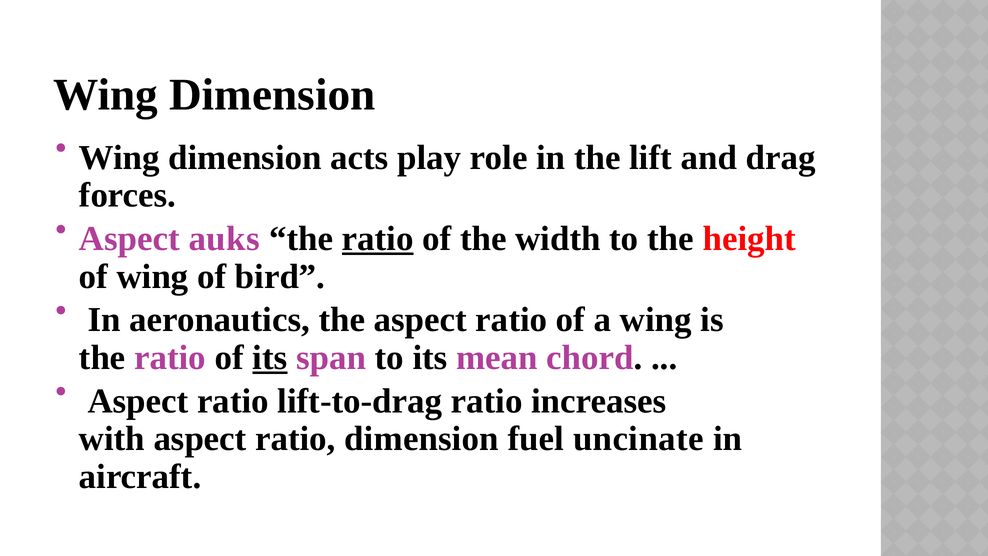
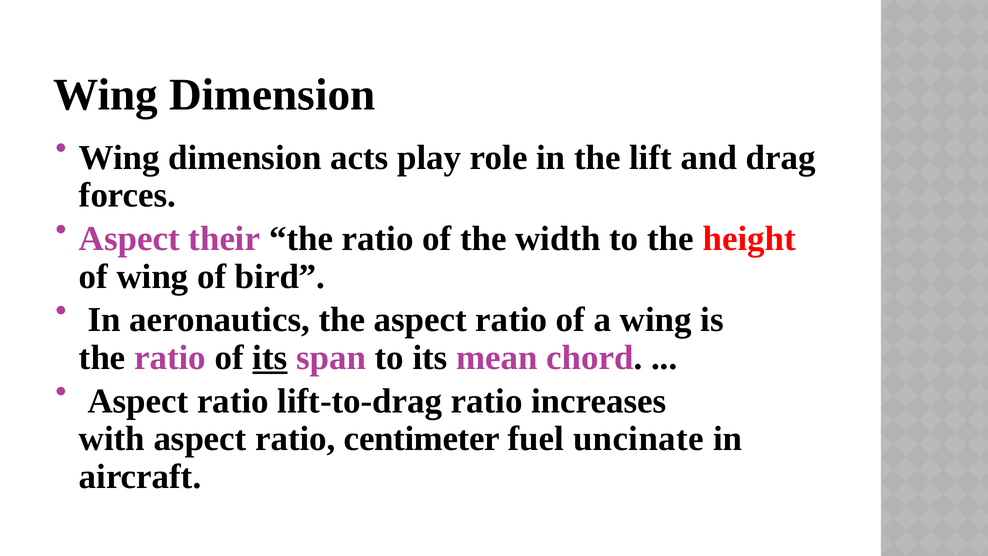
auks: auks -> their (224, 239)
ratio underline: present -> none (378, 239)
ratio dimension: dimension -> centimeter (422, 439)
